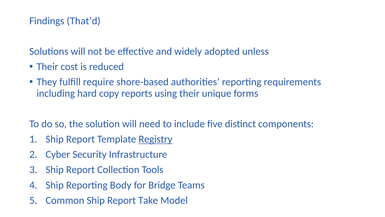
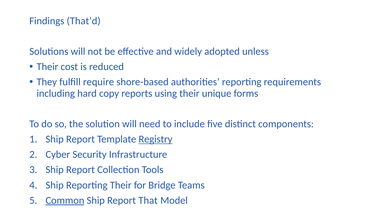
Reporting Body: Body -> Their (121, 185)
Common underline: none -> present (65, 200)
Take: Take -> That (148, 200)
